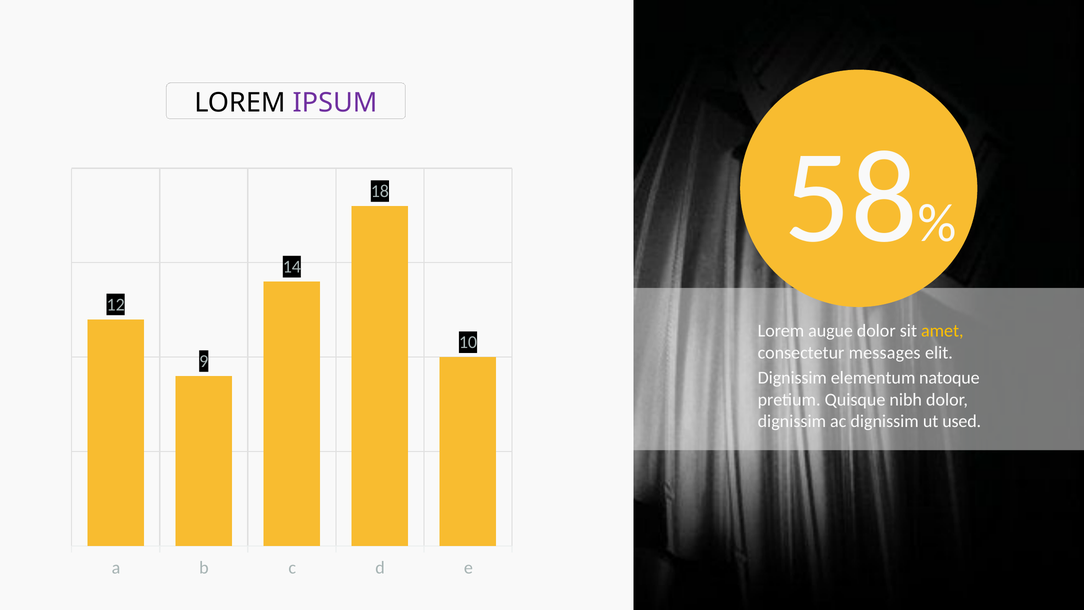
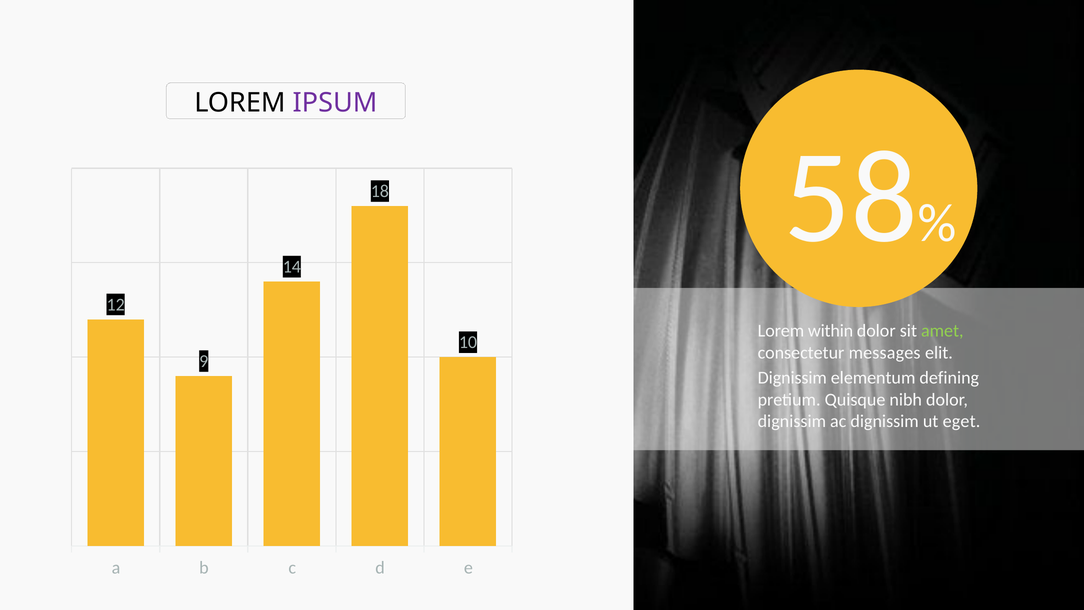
augue: augue -> within (831, 331)
amet colour: yellow -> light green (942, 331)
natoque: natoque -> defining (949, 378)
used: used -> eget (962, 421)
